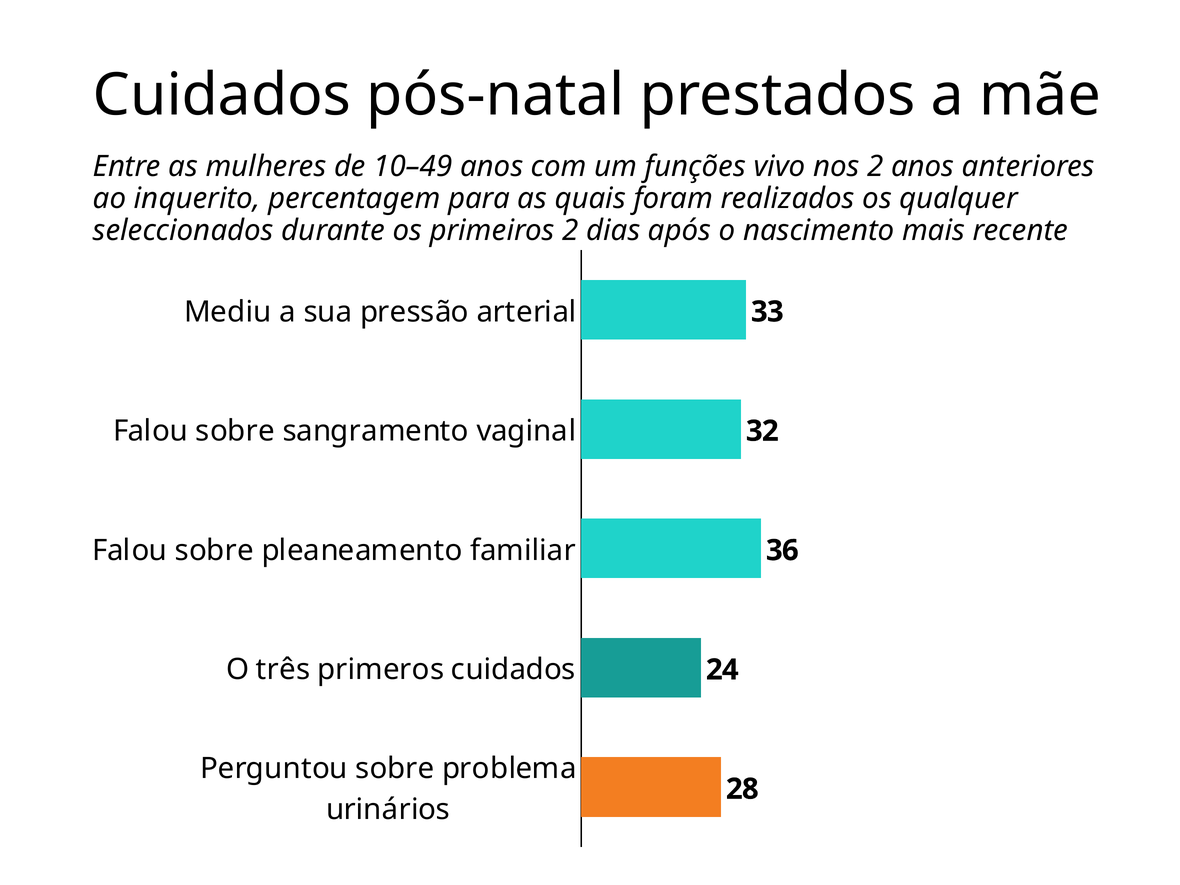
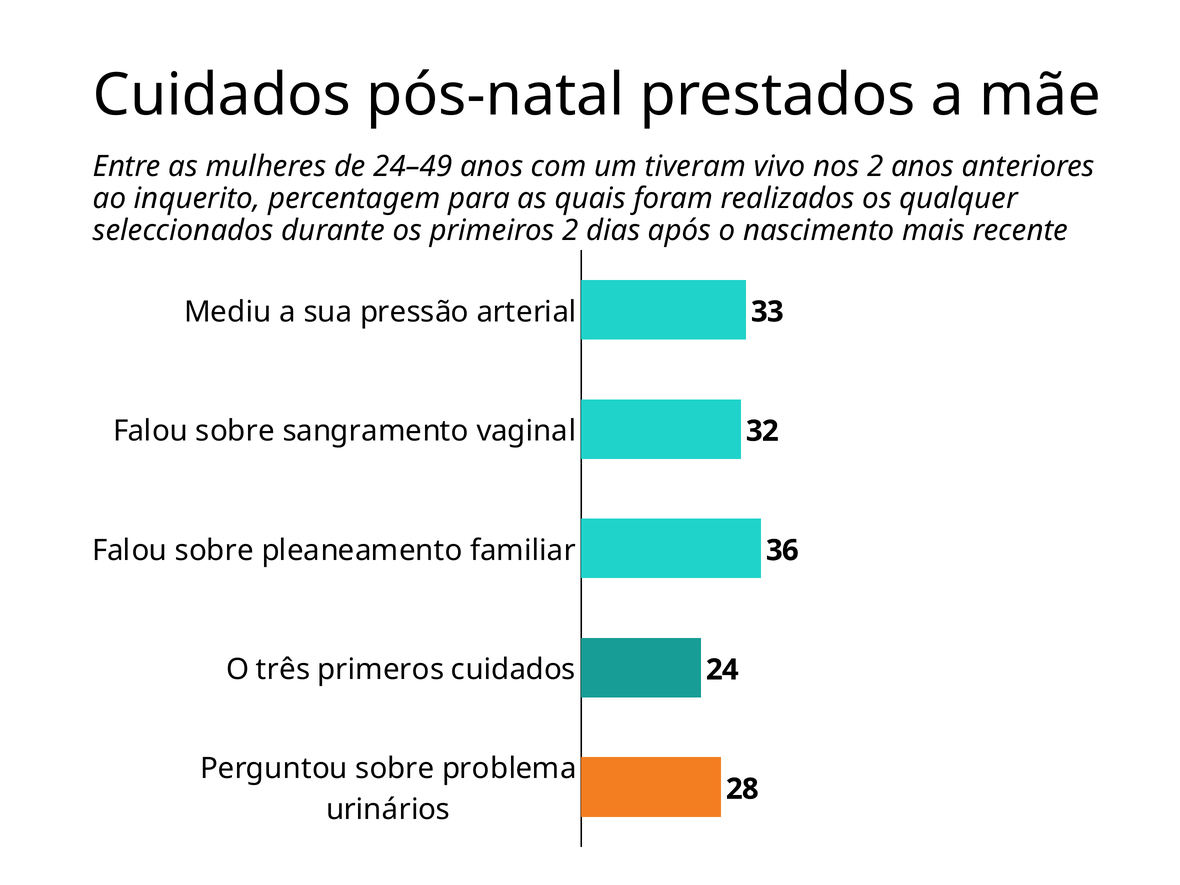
10–49: 10–49 -> 24–49 (413, 167)
funções: funções -> tiveram (695, 167)
